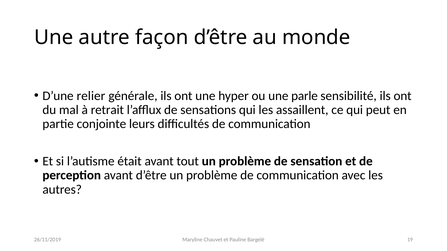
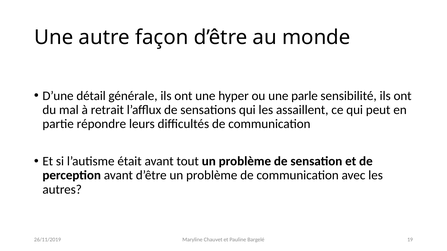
relier: relier -> détail (91, 96)
conjointe: conjointe -> répondre (101, 124)
